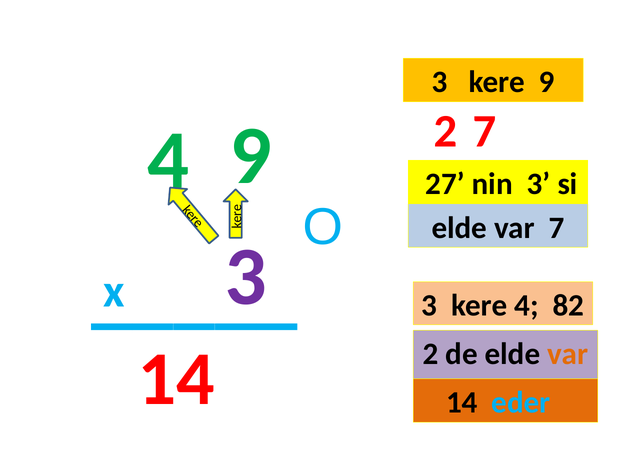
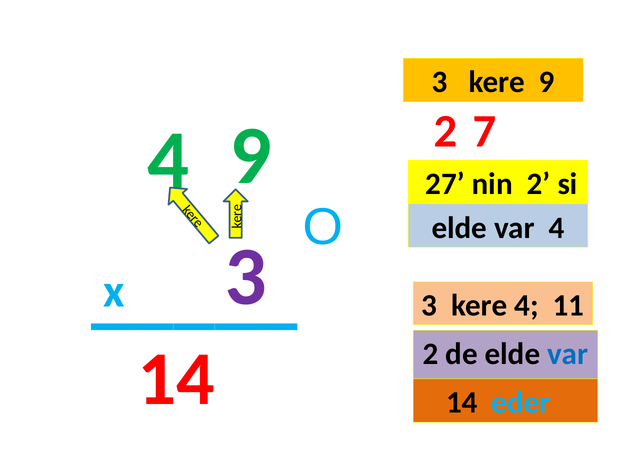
nin 3: 3 -> 2 (539, 184)
var 7: 7 -> 4 (557, 228)
82: 82 -> 11 (568, 306)
var colour: orange -> blue (568, 354)
